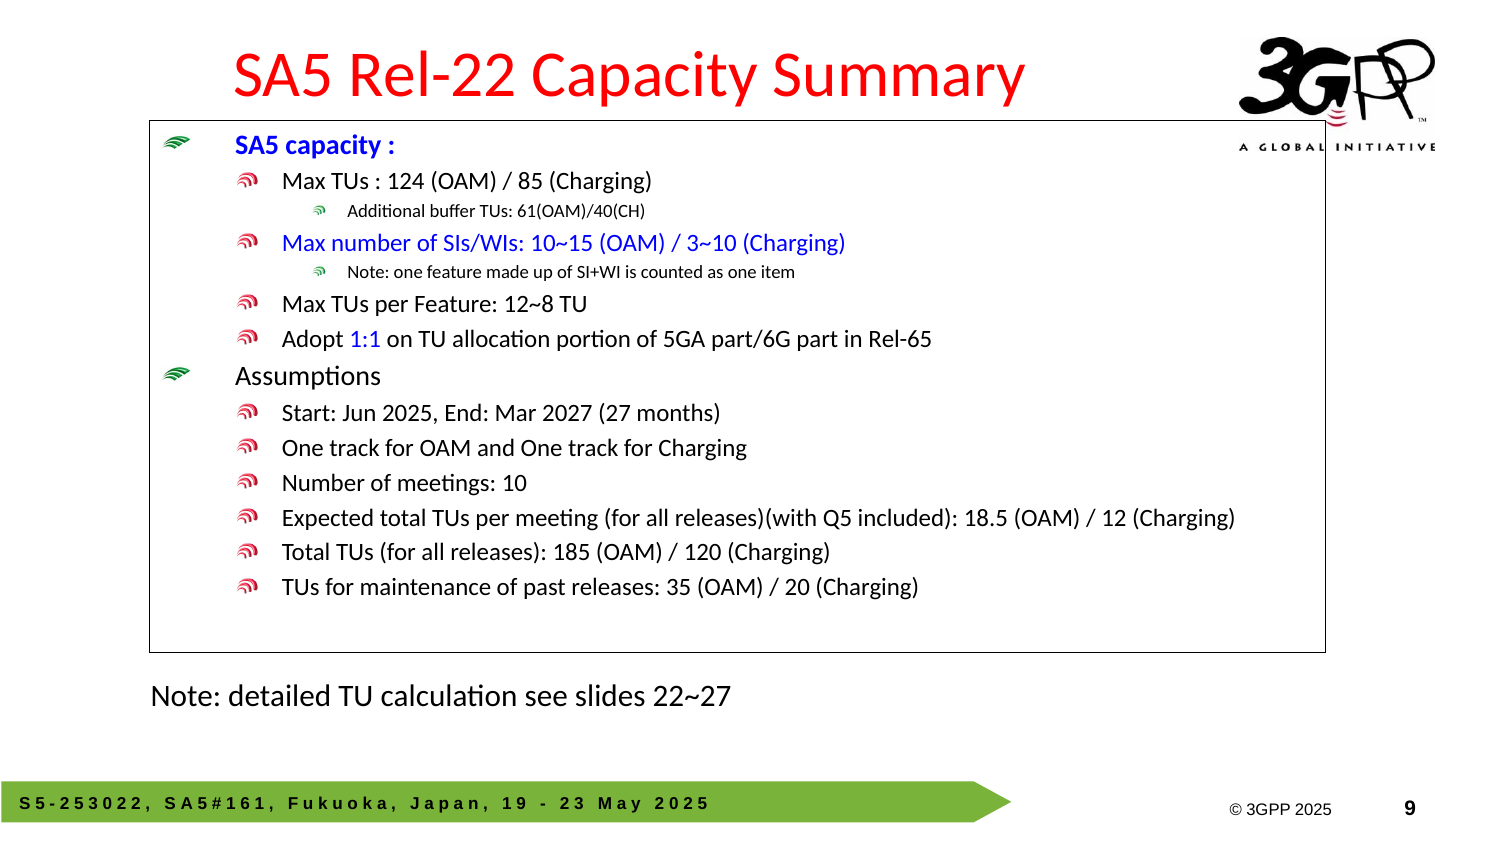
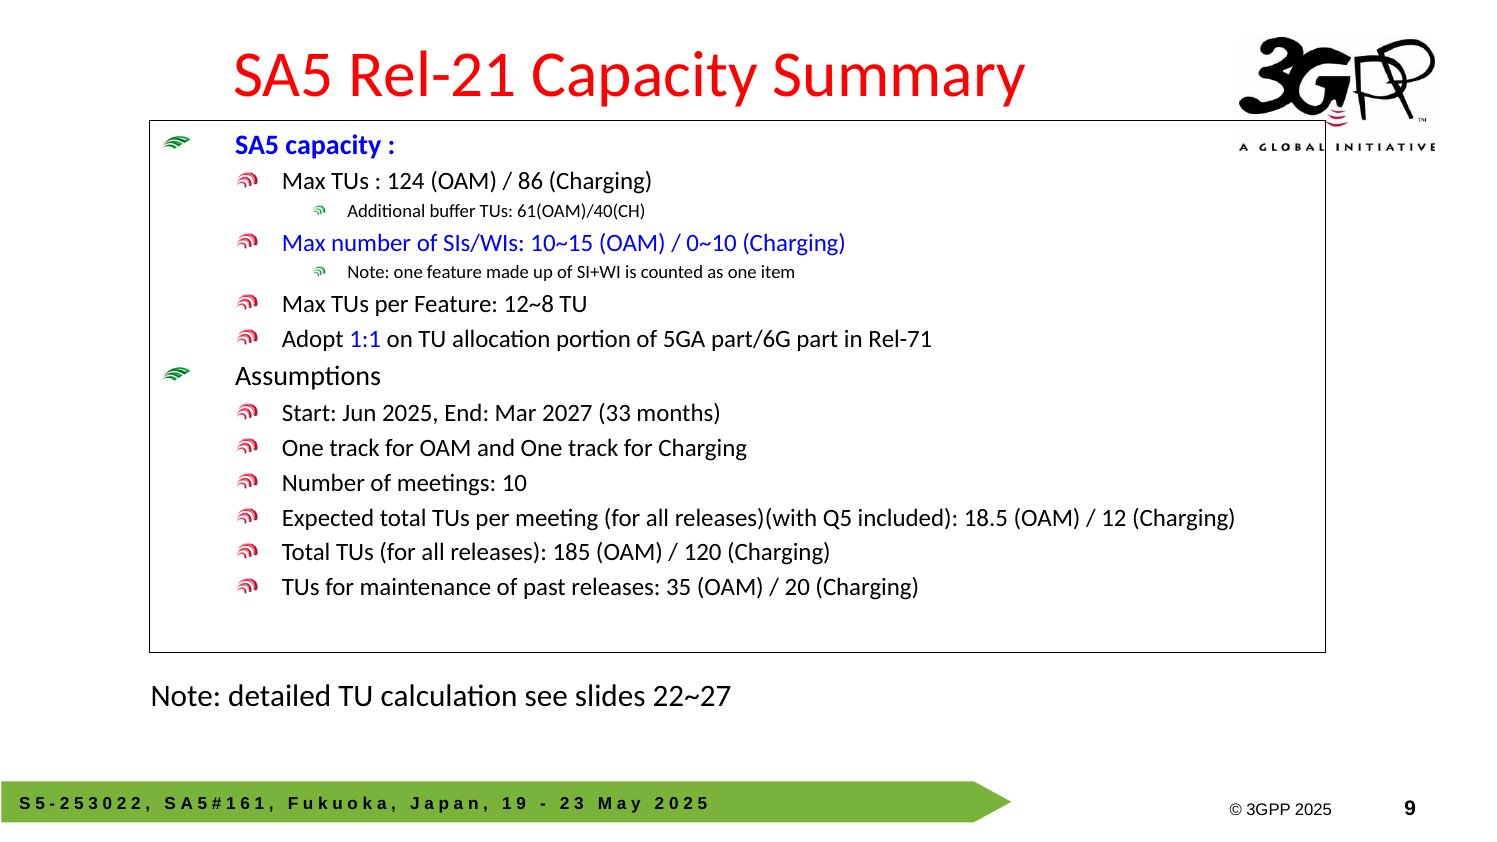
Rel-22: Rel-22 -> Rel-21 (433, 75)
85: 85 -> 86 (531, 182)
3~10: 3~10 -> 0~10 (712, 243)
Rel-65: Rel-65 -> Rel-71 (900, 339)
27: 27 -> 33 (615, 413)
